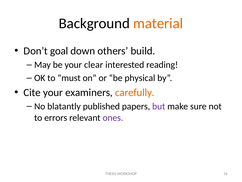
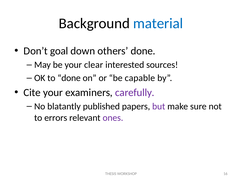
material colour: orange -> blue (158, 23)
others build: build -> done (143, 51)
reading: reading -> sources (162, 65)
to must: must -> done (69, 78)
physical: physical -> capable (140, 78)
carefully colour: orange -> purple (135, 92)
